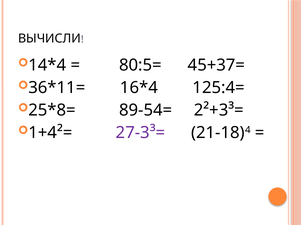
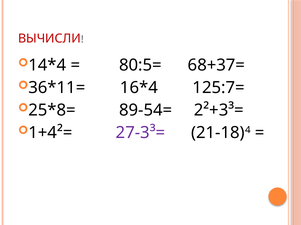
ВЫЧИСЛИ colour: black -> red (49, 39)
45+37=: 45+37= -> 68+37= (216, 65)
125:4=: 125:4= -> 125:7= (219, 88)
